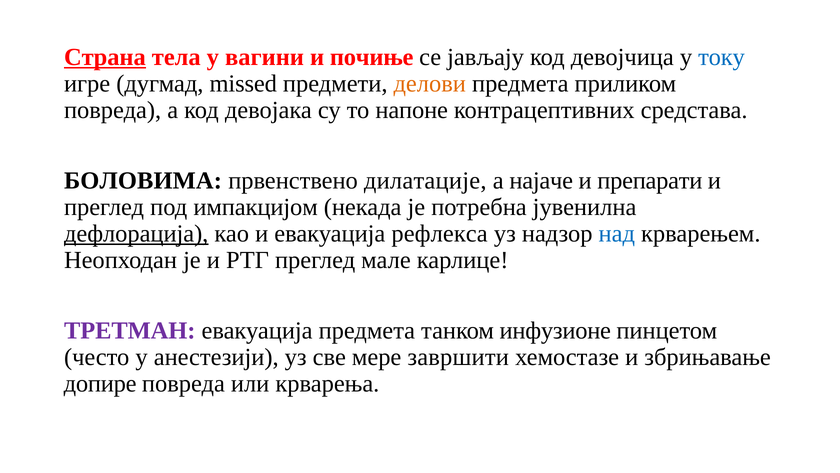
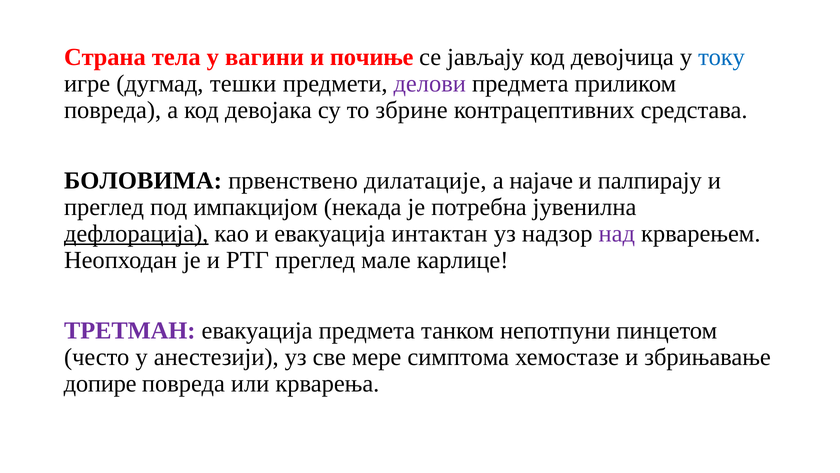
Страна underline: present -> none (105, 57)
missed: missed -> тешки (243, 84)
делови colour: orange -> purple (430, 84)
напоне: напоне -> збрине (412, 110)
препарати: препарати -> палпирају (650, 180)
рефлекса: рефлекса -> интактан (439, 233)
над colour: blue -> purple (617, 233)
инфузионе: инфузионе -> непотпуни (555, 330)
завршити: завршити -> симптома (458, 357)
